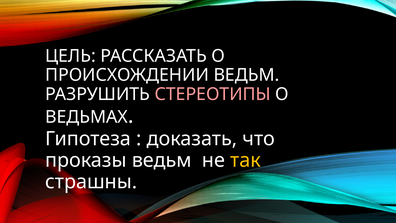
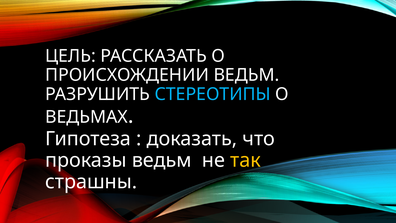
СТЕРЕОТИПЫ colour: pink -> light blue (213, 94)
